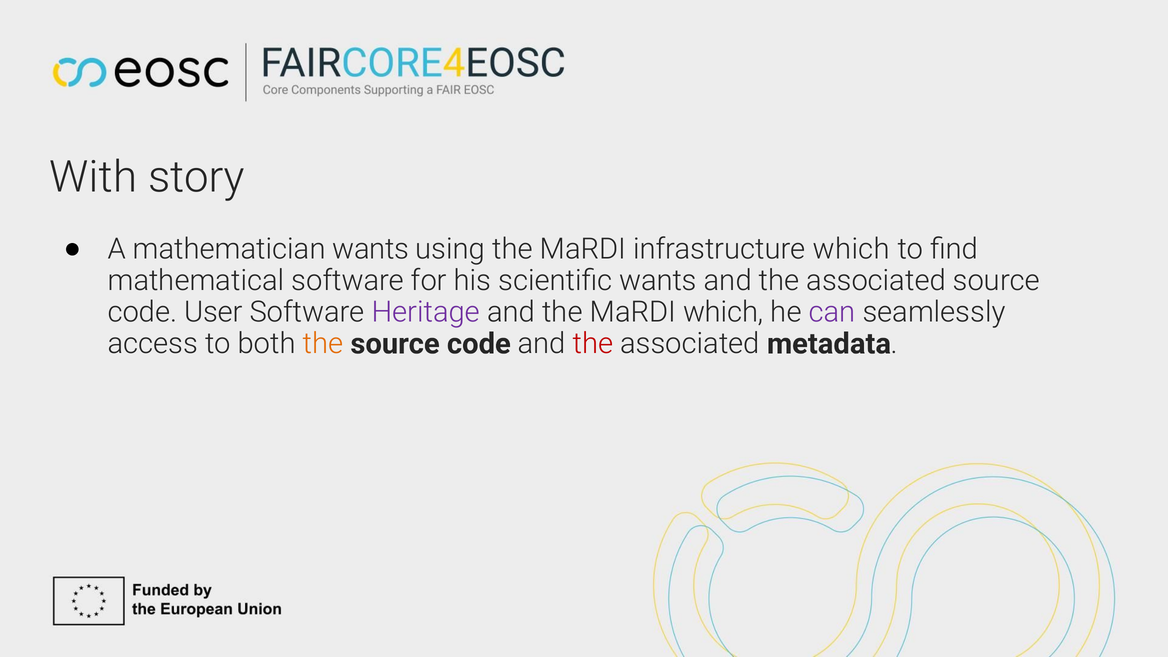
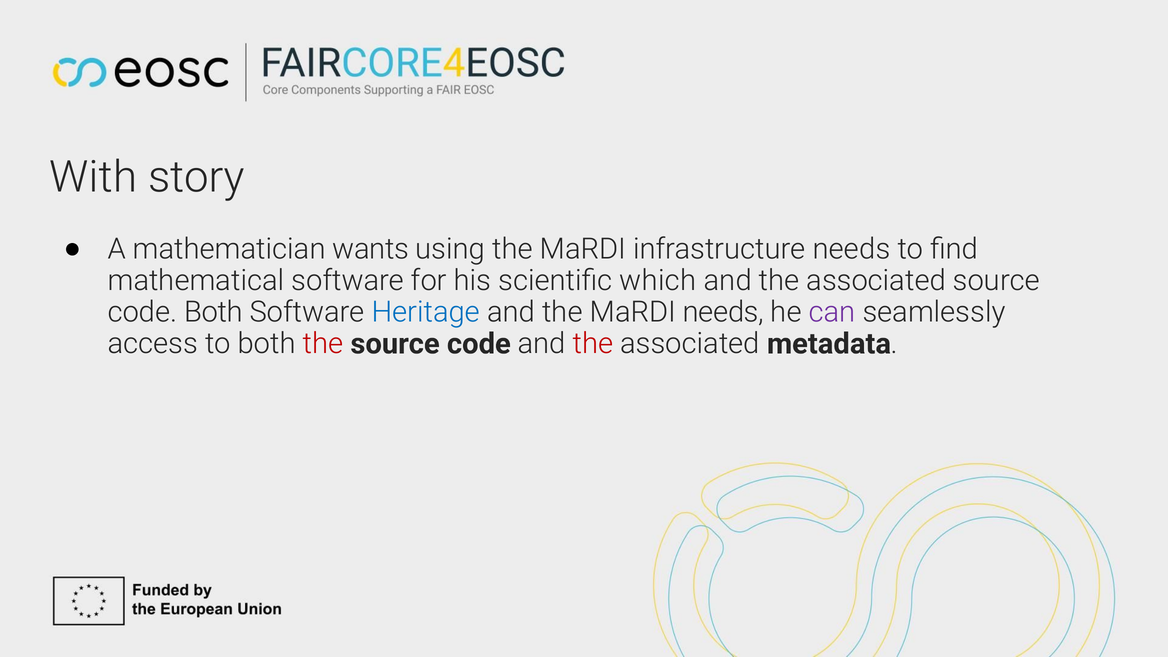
infrastructure which: which -> needs (851, 249)
scientific wants: wants -> which (658, 281)
code User: User -> Both (214, 312)
Heritage colour: purple -> blue (426, 312)
MaRDI which: which -> needs (723, 312)
the colour: orange -> red (323, 344)
